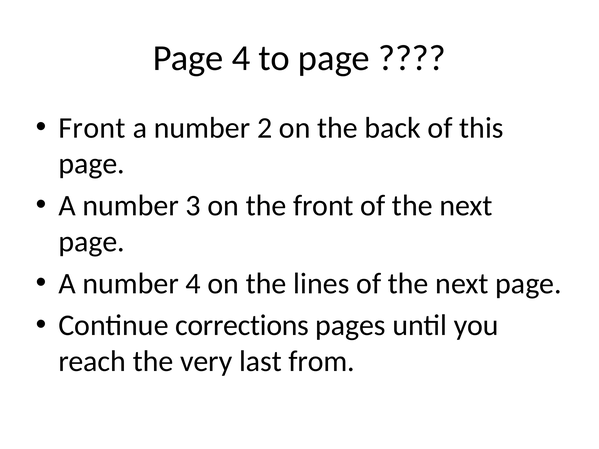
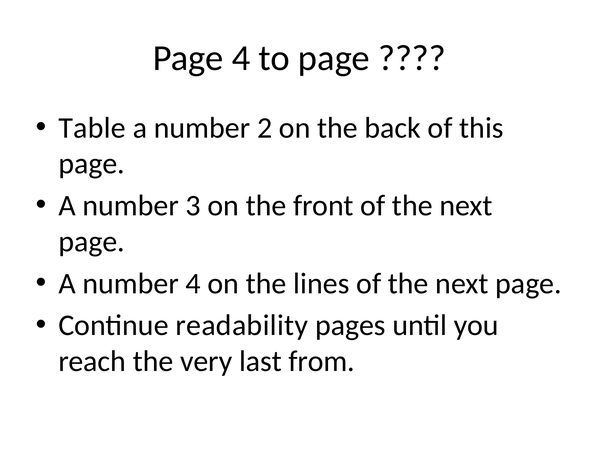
Front: Front -> Table (92, 128)
corrections: corrections -> readability (242, 326)
